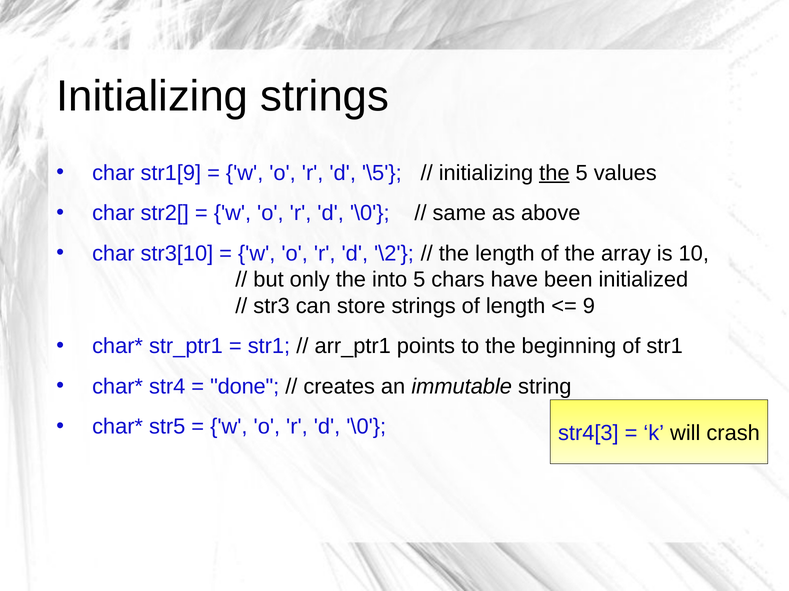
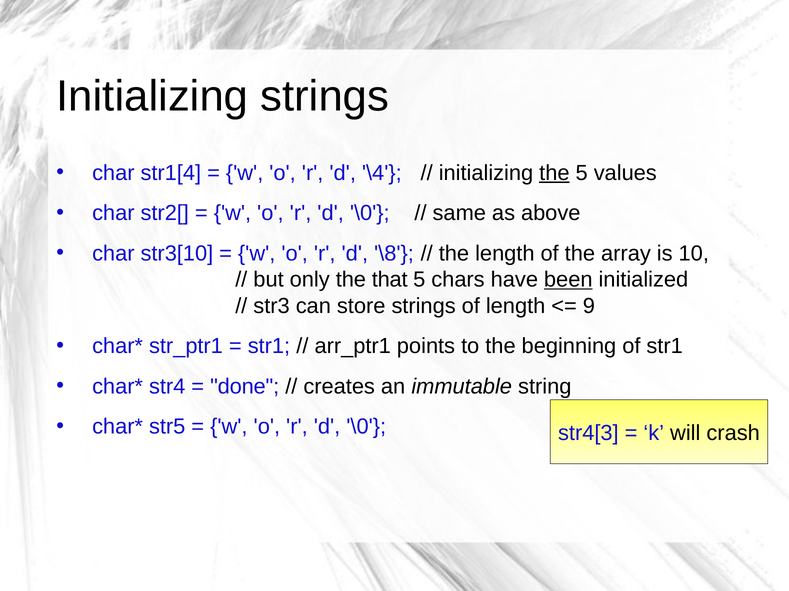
str1[9: str1[9 -> str1[4 (171, 173)
\5: \5 -> \4 (382, 173)
\2: \2 -> \8 (394, 254)
into: into -> that (390, 280)
been underline: none -> present (568, 280)
